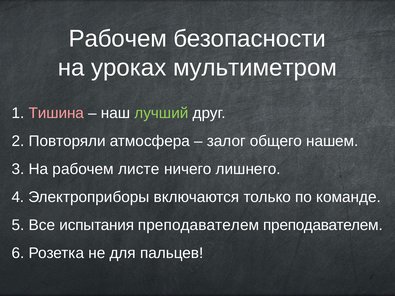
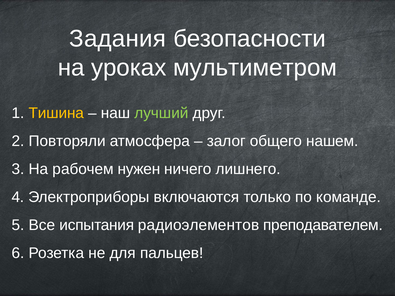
Рабочем: Рабочем -> Задания (118, 39)
Тишина colour: pink -> yellow (56, 113)
листе: листе -> нужен (139, 169)
испытания преподавателем: преподавателем -> радиоэлементов (199, 225)
